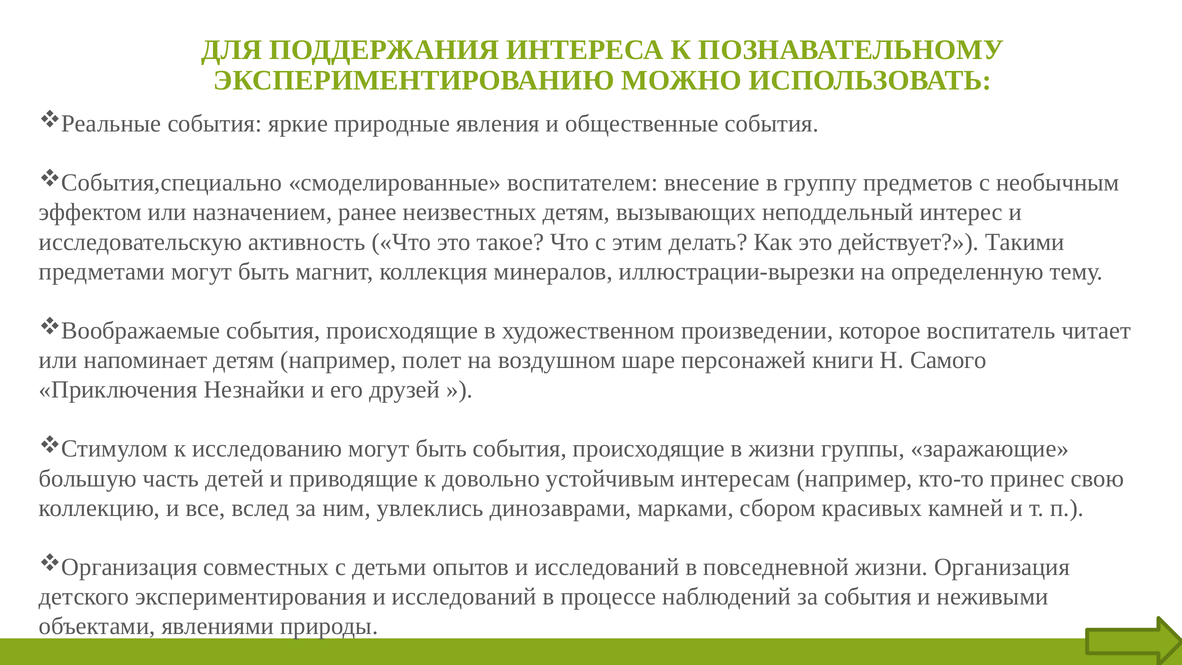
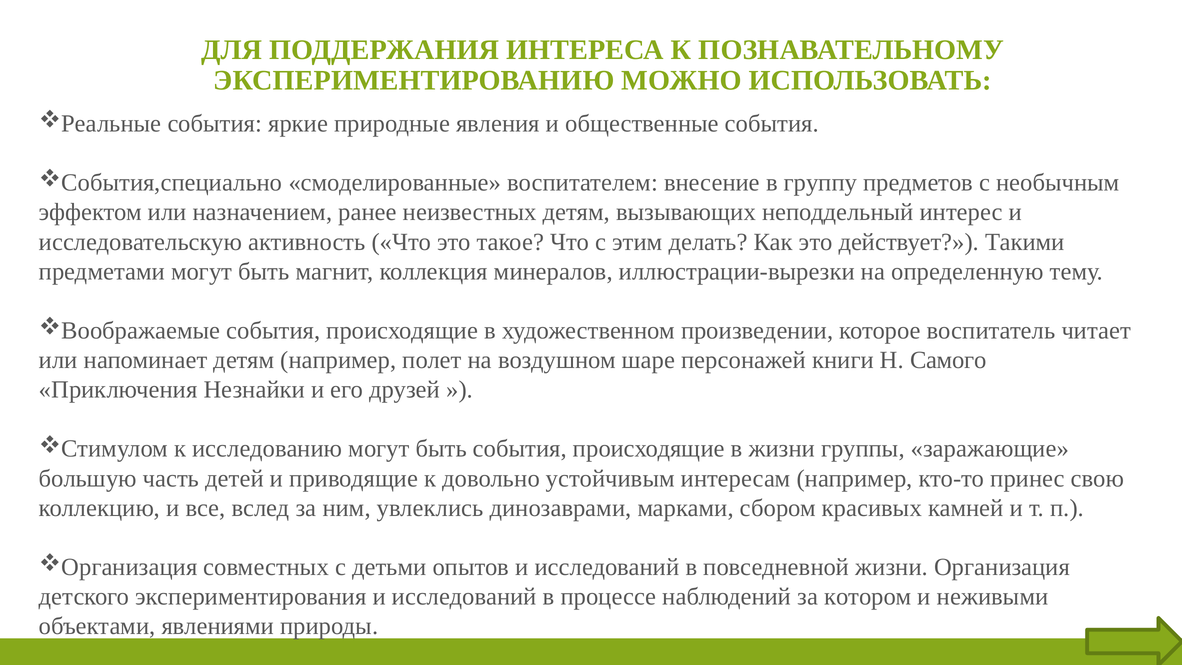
за события: события -> котором (868, 597)
